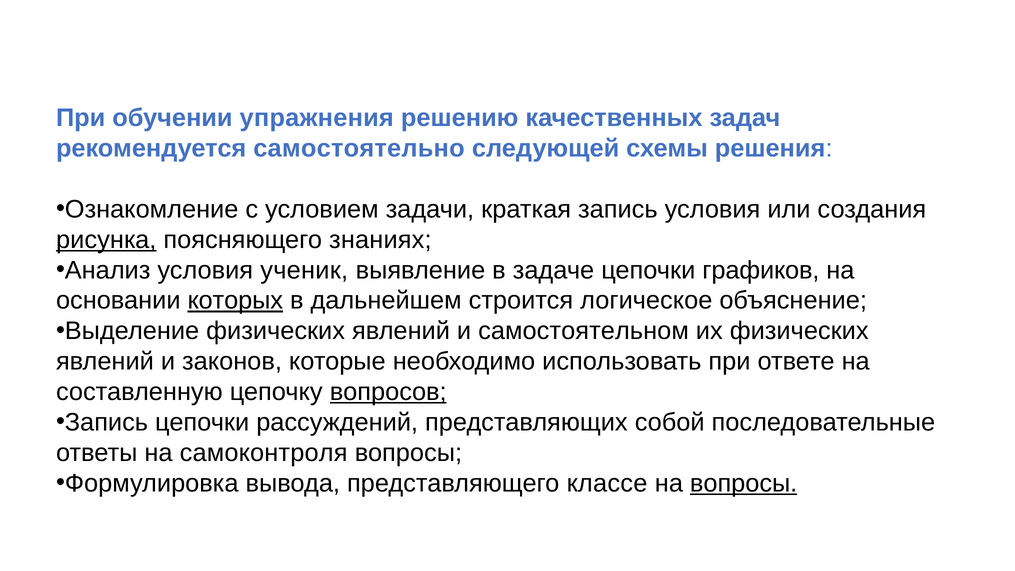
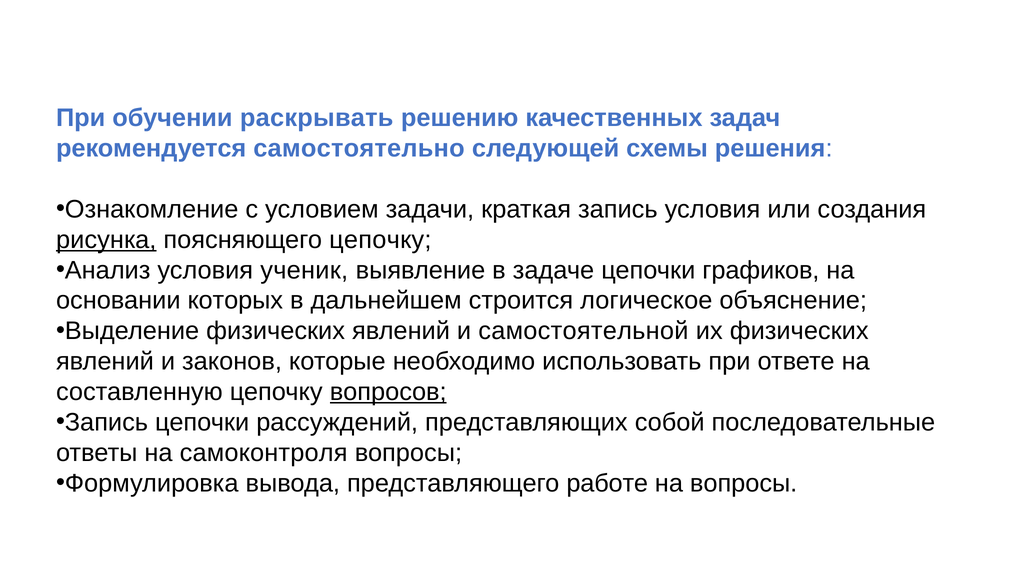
упражнения: упражнения -> раскрывать (317, 118)
поясняющего знаниях: знаниях -> цепочку (380, 240)
которых underline: present -> none (235, 301)
самостоятельном: самостоятельном -> самостоятельной (583, 331)
классе: классе -> работе (607, 483)
вопросы underline: present -> none (744, 483)
